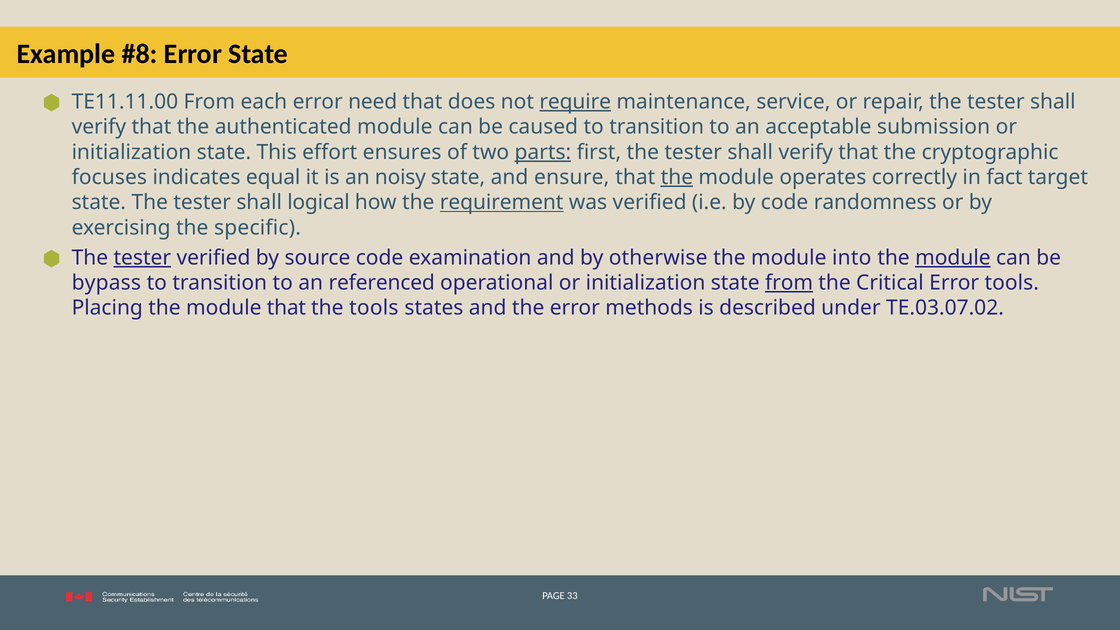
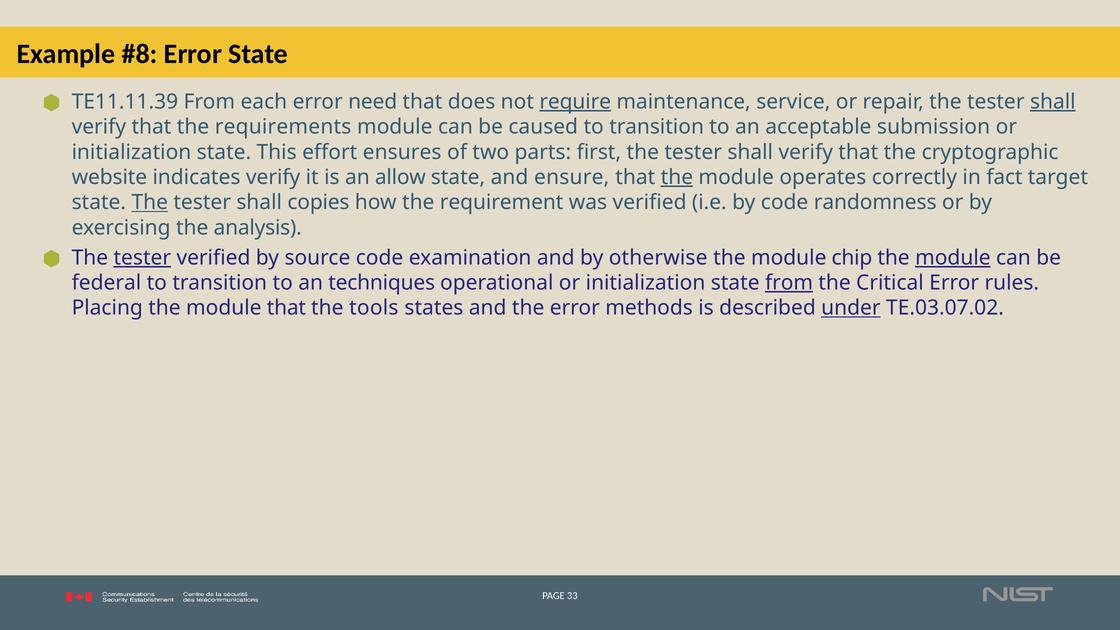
TE11.11.00: TE11.11.00 -> TE11.11.39 (125, 102)
shall underline: none -> present (1053, 102)
authenticated: authenticated -> requirements (283, 127)
parts underline: present -> none (543, 152)
focuses: focuses -> website (109, 177)
indicates equal: equal -> verify (273, 177)
noisy: noisy -> allow (400, 177)
The underline: none -> present (150, 203)
logical: logical -> copies (319, 203)
requirement underline: present -> none (502, 203)
specific: specific -> analysis (258, 228)
into: into -> chip (852, 258)
bypass: bypass -> federal (106, 283)
referenced: referenced -> techniques (382, 283)
Error tools: tools -> rules (1012, 283)
under underline: none -> present (851, 308)
